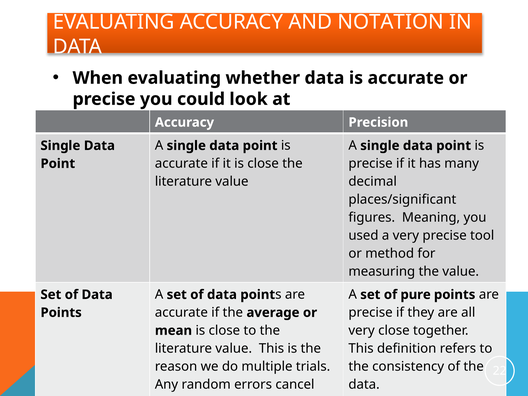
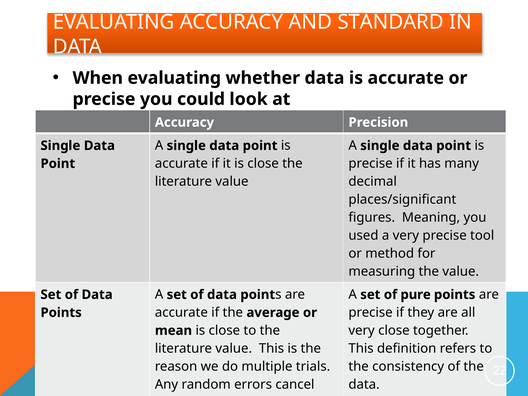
NOTATION: NOTATION -> STANDARD (391, 22)
